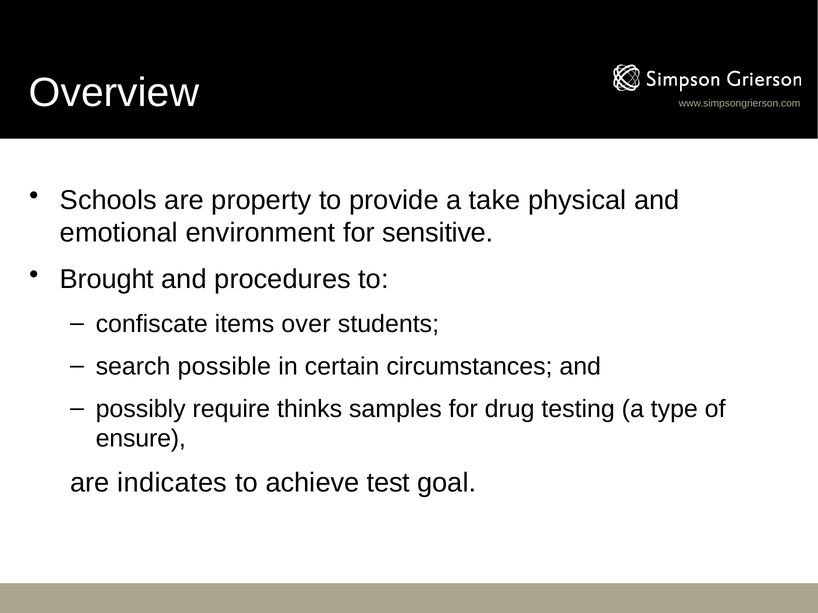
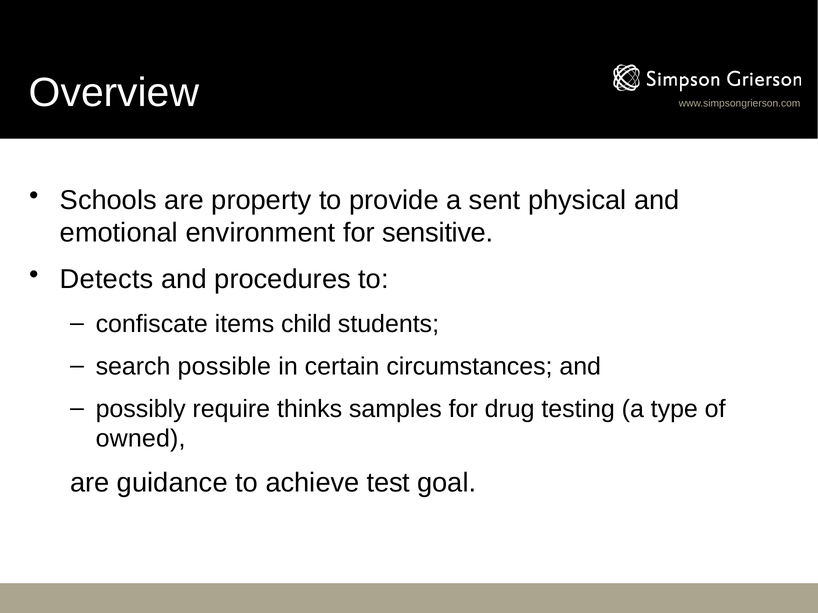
take: take -> sent (495, 200)
Brought: Brought -> Detects (107, 279)
over: over -> child (306, 324)
ensure: ensure -> owned (141, 439)
indicates: indicates -> guidance (172, 483)
